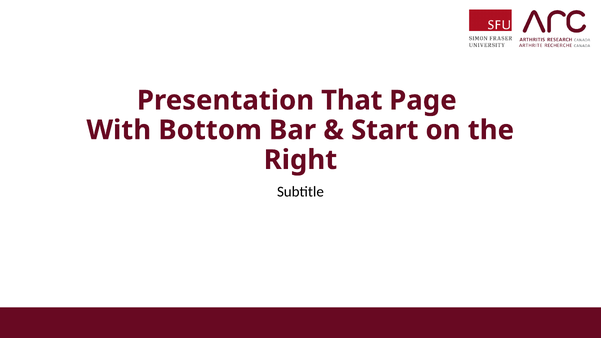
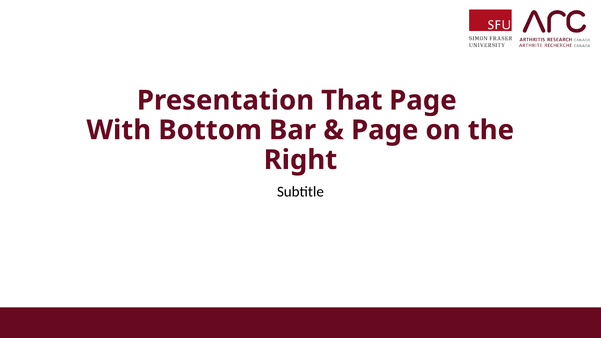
Start: Start -> Page (385, 130)
